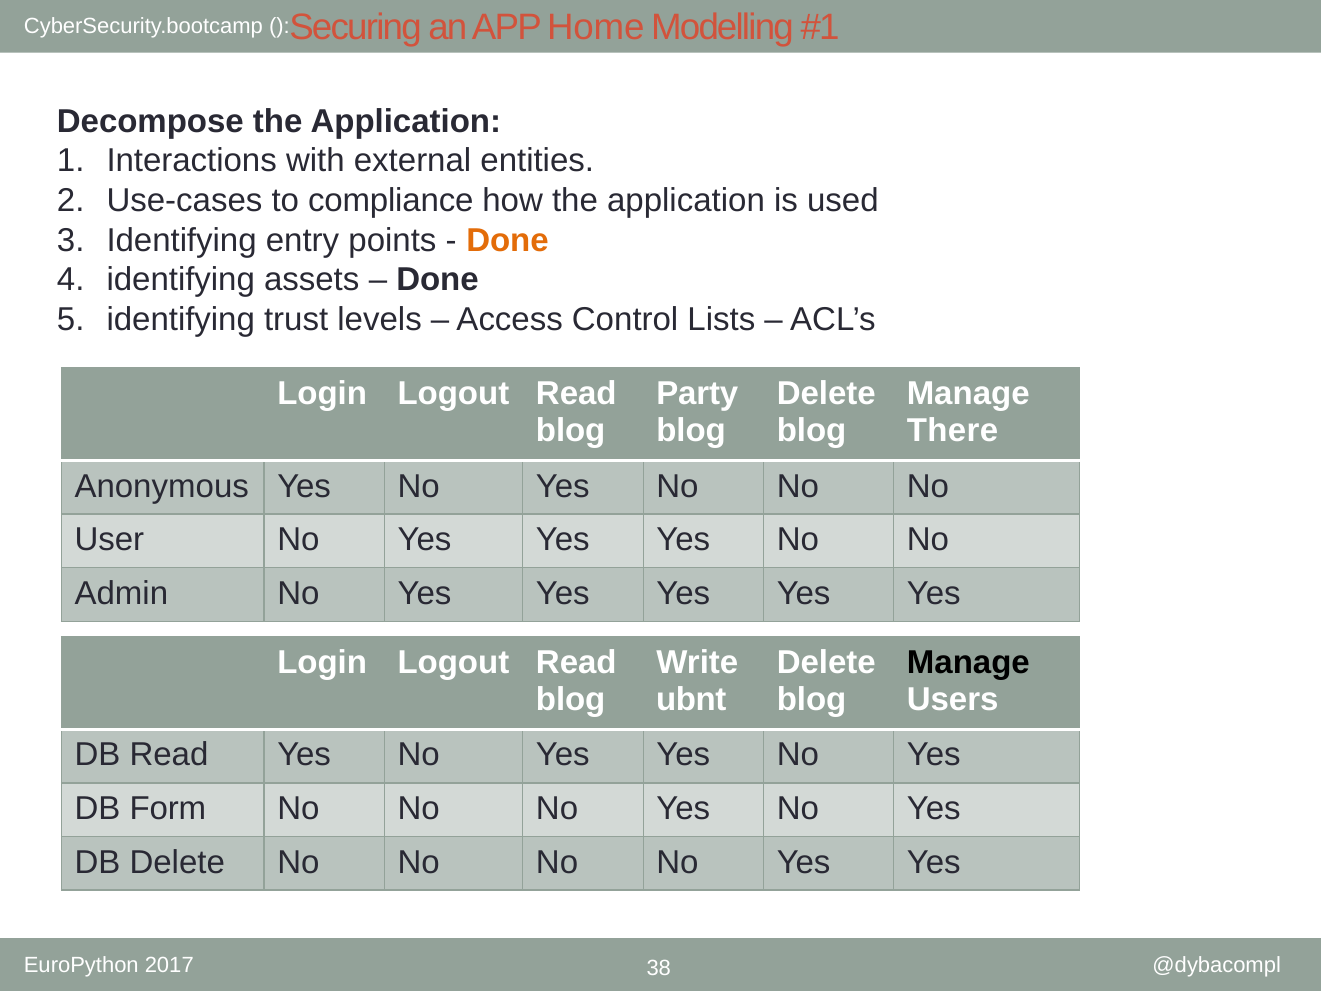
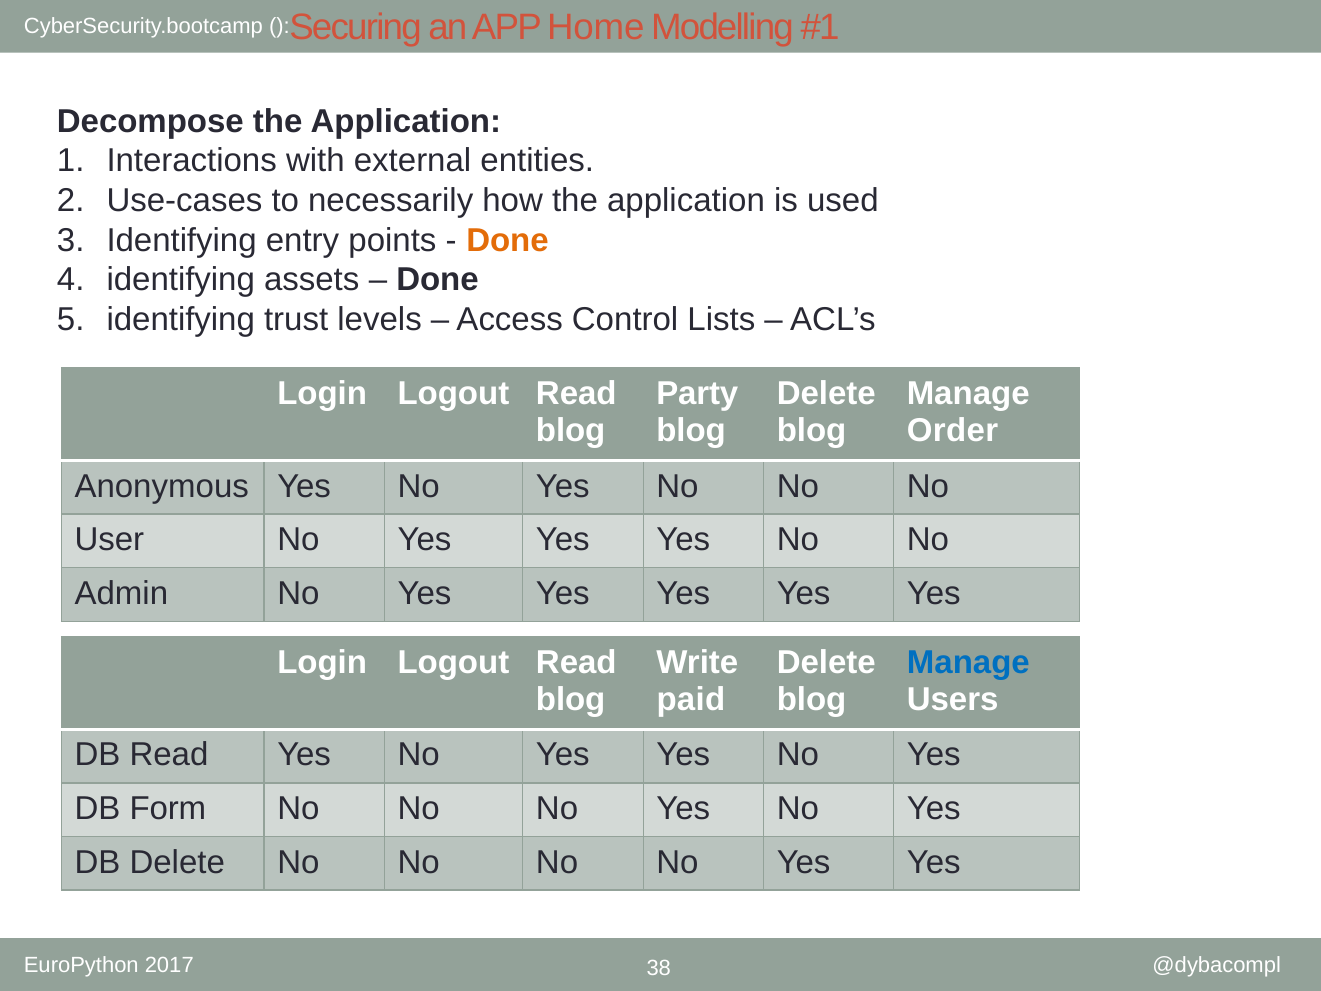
compliance: compliance -> necessarily (391, 201)
There: There -> Order (953, 430)
Manage colour: black -> blue (968, 662)
ubnt: ubnt -> paid (691, 699)
